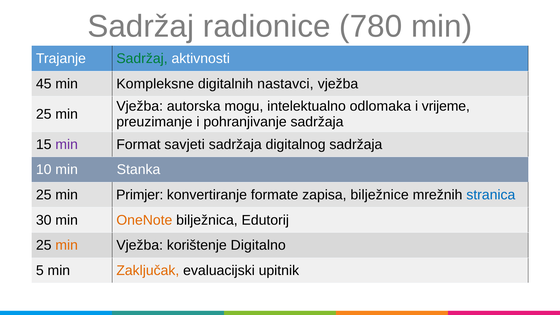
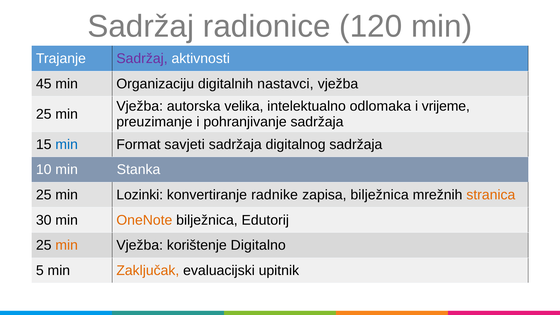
780: 780 -> 120 (371, 27)
Sadržaj colour: green -> purple (142, 59)
Kompleksne: Kompleksne -> Organizaciju (155, 84)
mogu: mogu -> velika (244, 106)
min colour: purple -> blue (67, 144)
Primjer: Primjer -> Lozinki (140, 195)
formate: formate -> radnike (275, 195)
zapisa bilježnice: bilježnice -> bilježnica (380, 195)
stranica colour: blue -> orange (491, 195)
